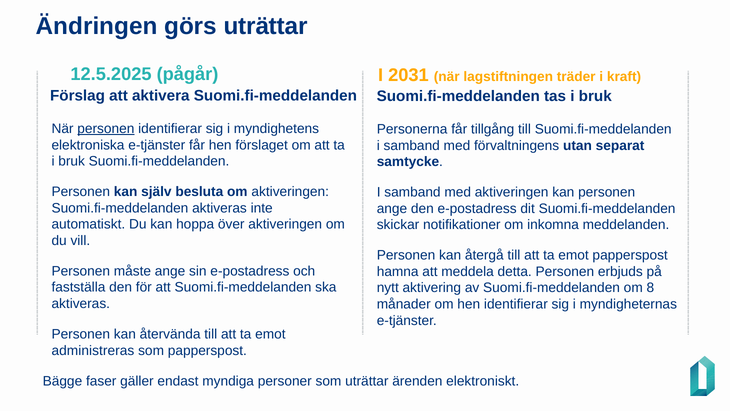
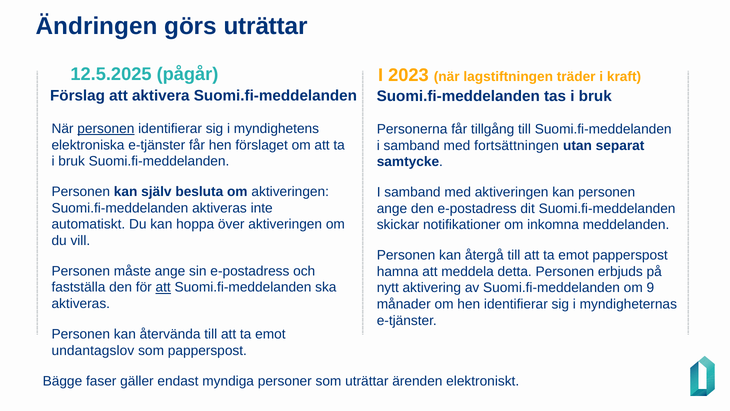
2031: 2031 -> 2023 (408, 75)
förvaltningens: förvaltningens -> fortsättningen (517, 145)
att underline: none -> present (163, 287)
8: 8 -> 9 (650, 288)
administreras: administreras -> undantagslov (93, 350)
